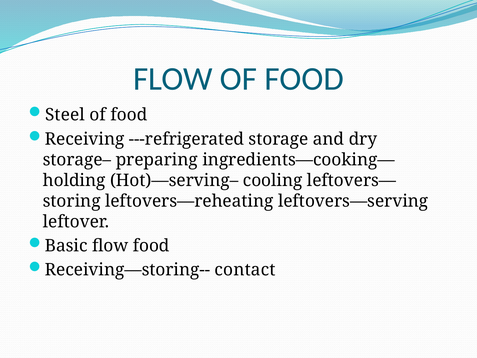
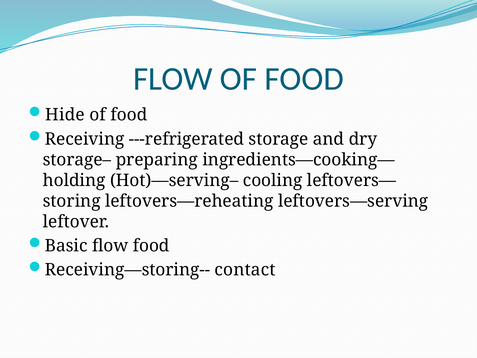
Steel: Steel -> Hide (65, 115)
